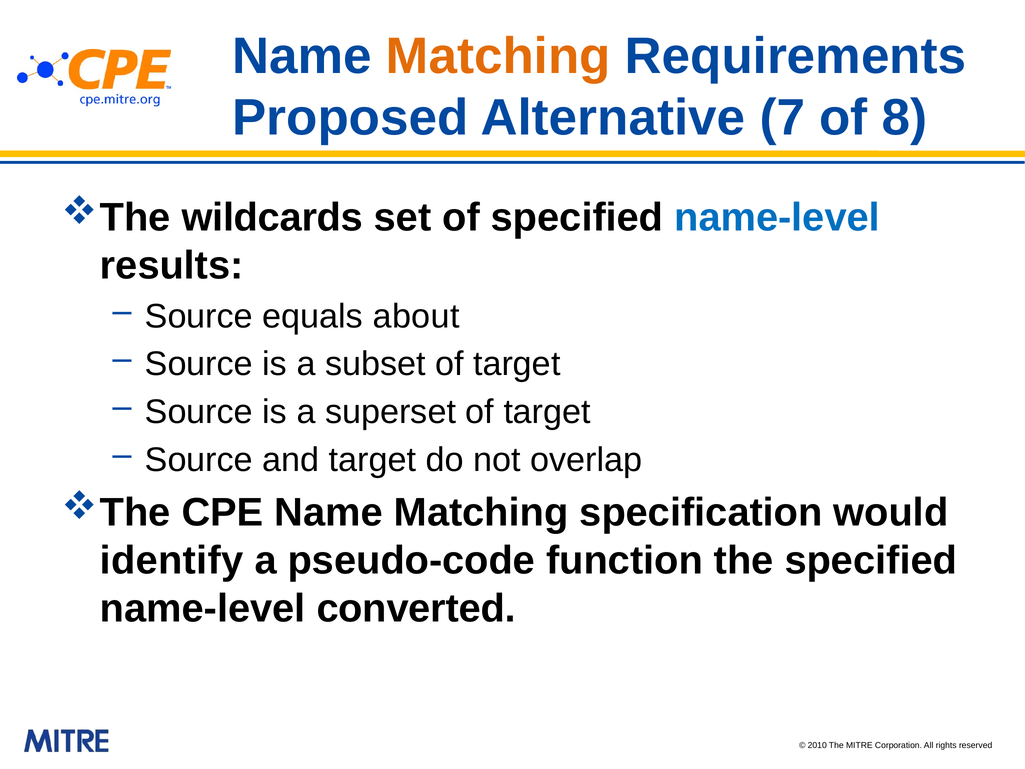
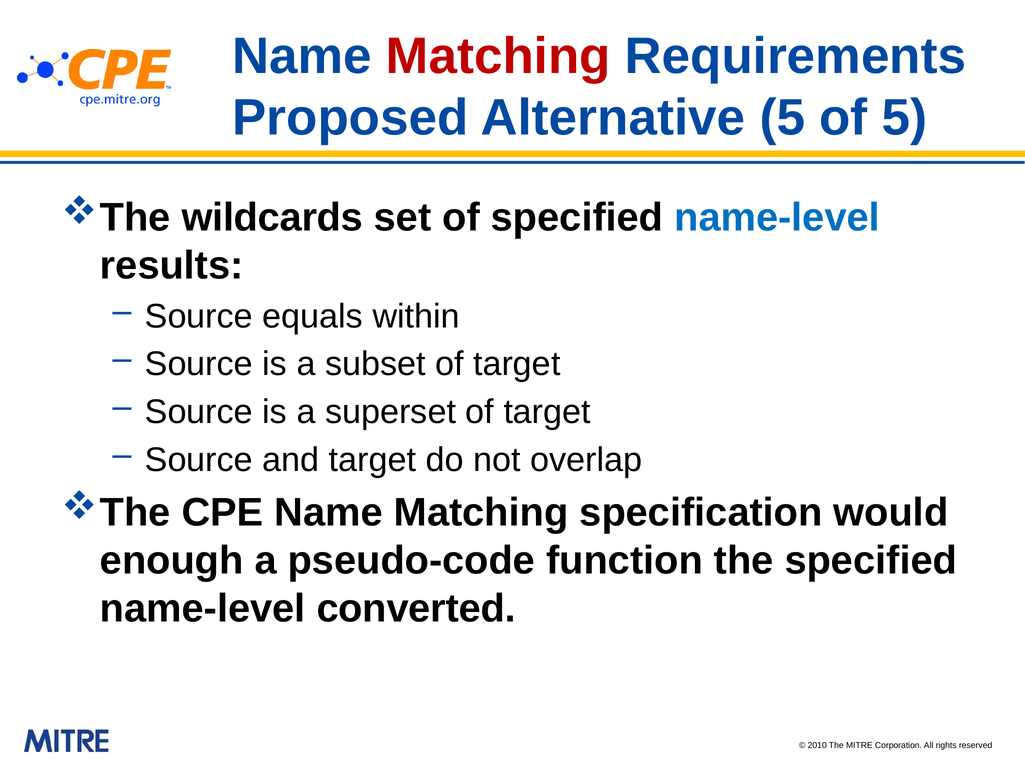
Matching colour: orange -> red (498, 57)
Alternative 7: 7 -> 5 (782, 118)
of 8: 8 -> 5 (905, 118)
about: about -> within (416, 316)
identify: identify -> enough (172, 560)
